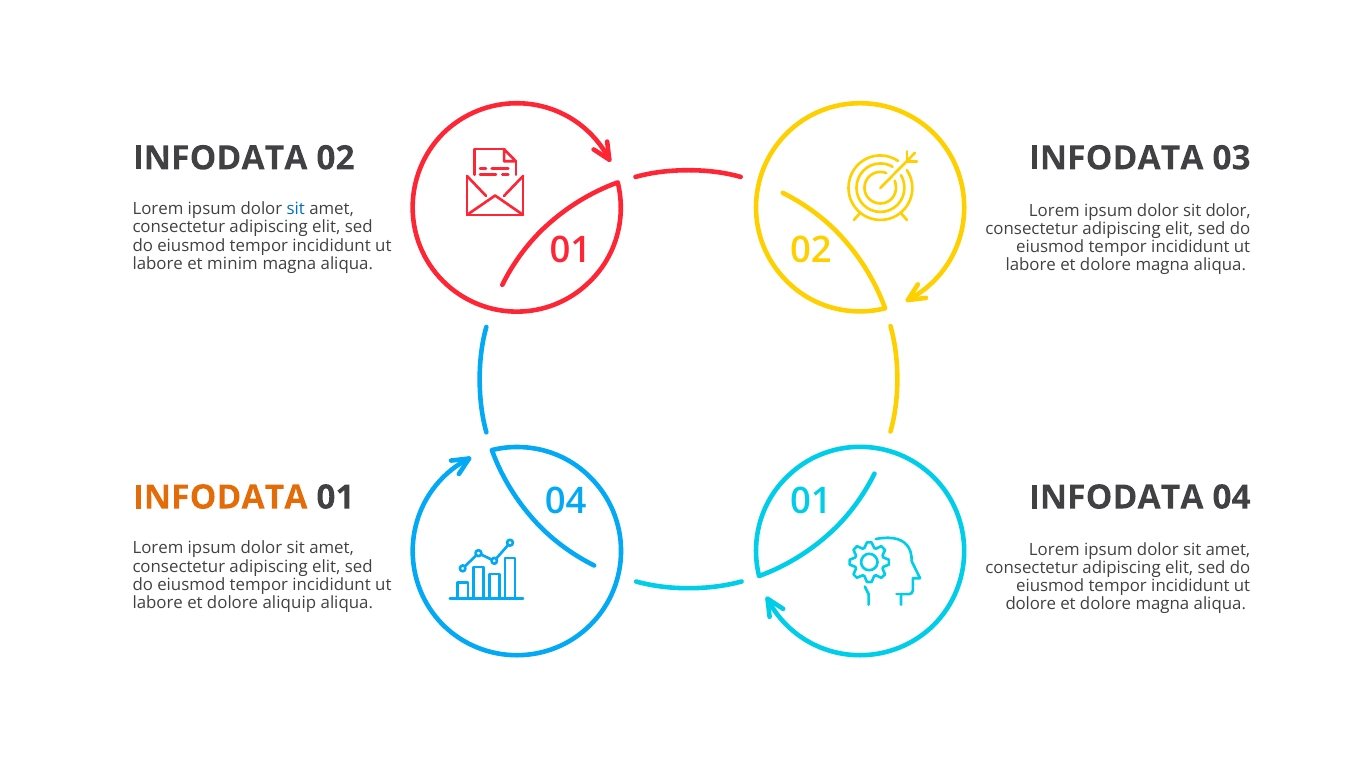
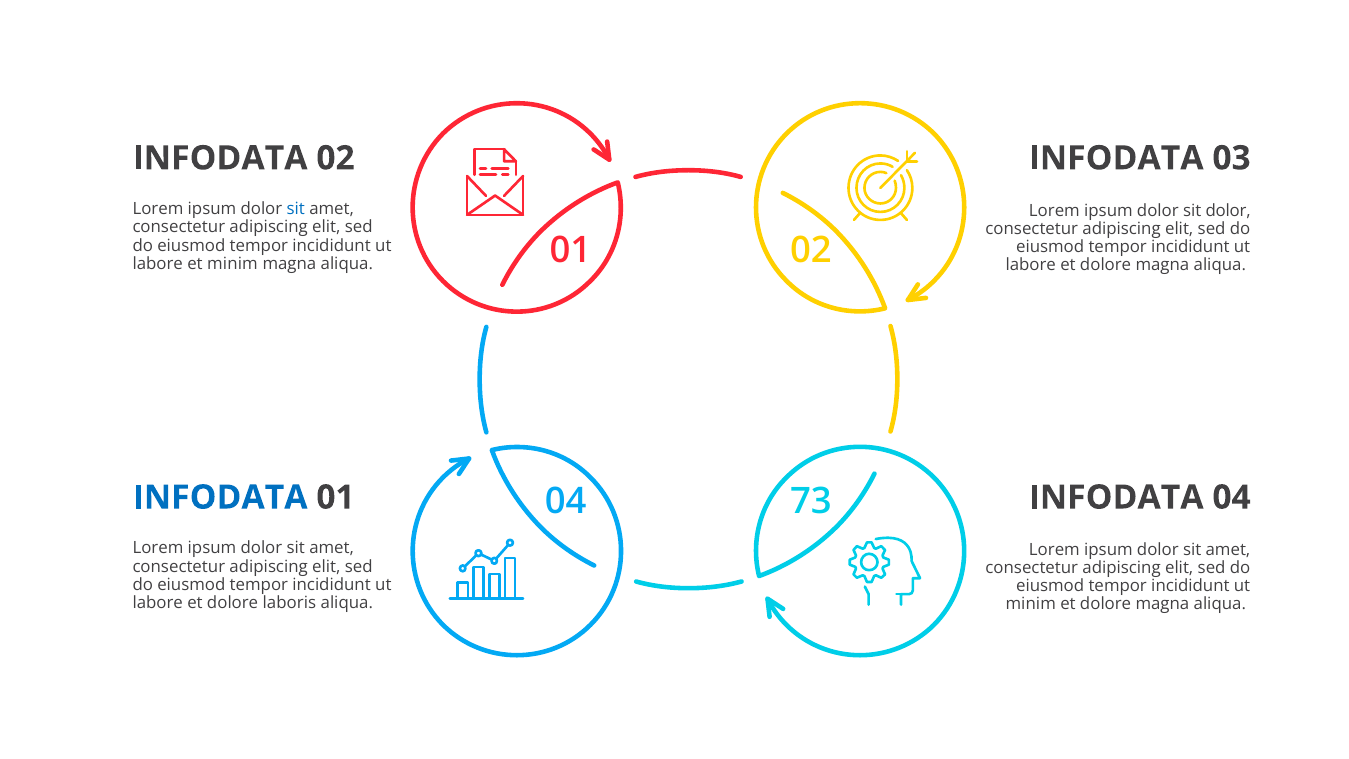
INFODATA colour: orange -> blue (220, 497)
04 01: 01 -> 73 (811, 502)
aliquip: aliquip -> laboris (289, 603)
dolore: dolore -> minim (1031, 604)
